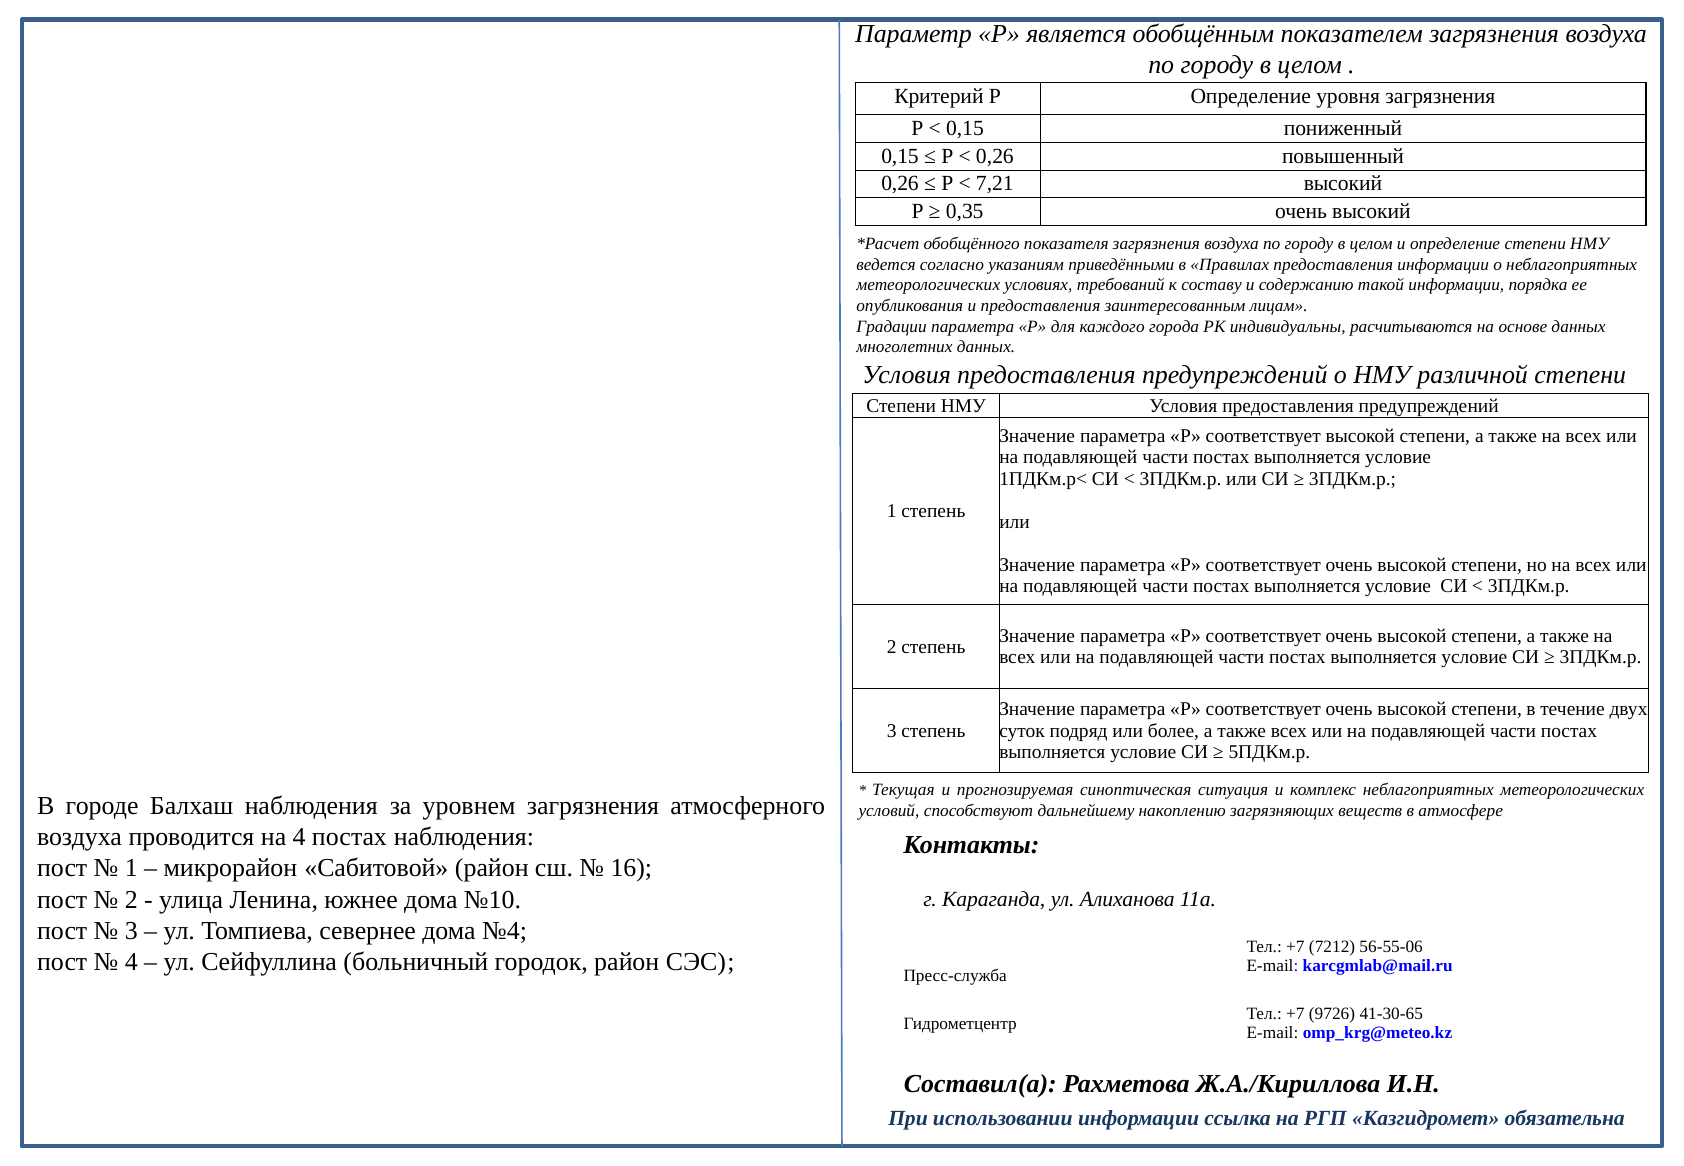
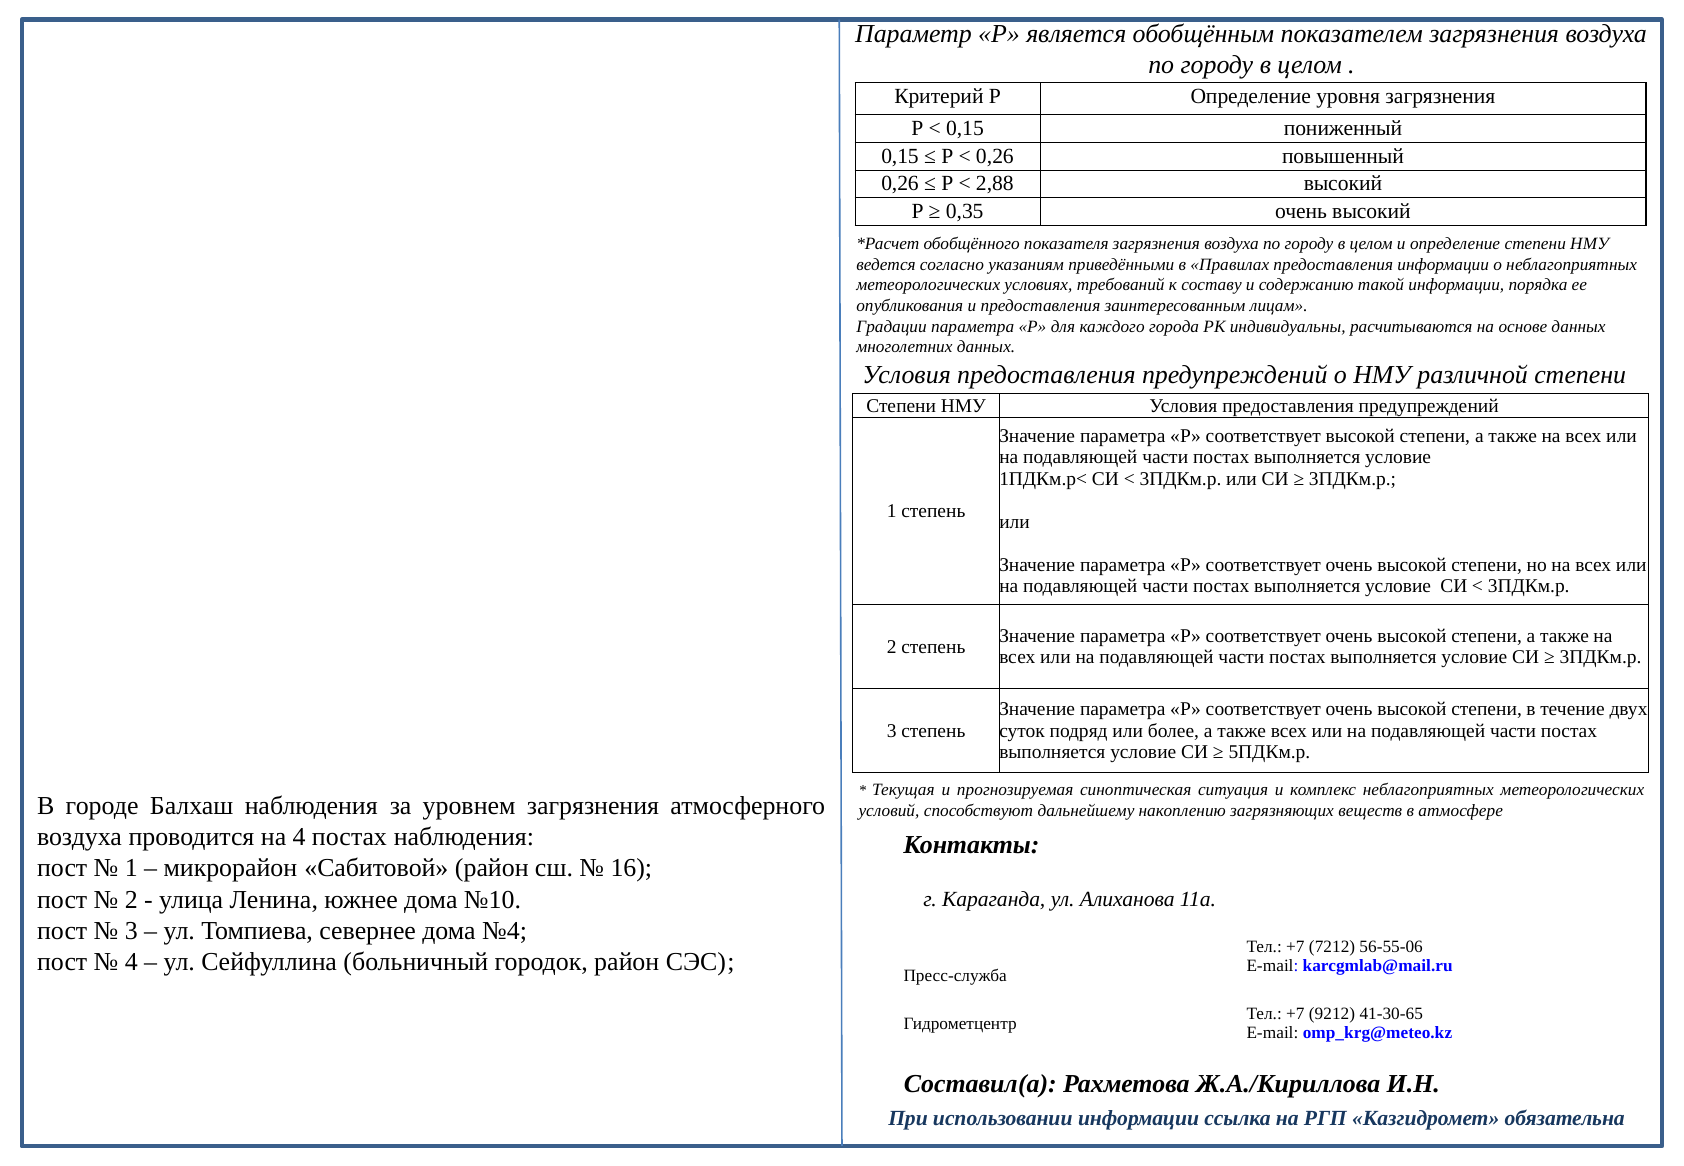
7,21: 7,21 -> 2,88 (995, 184)
9726: 9726 -> 9212 (1332, 1014)
